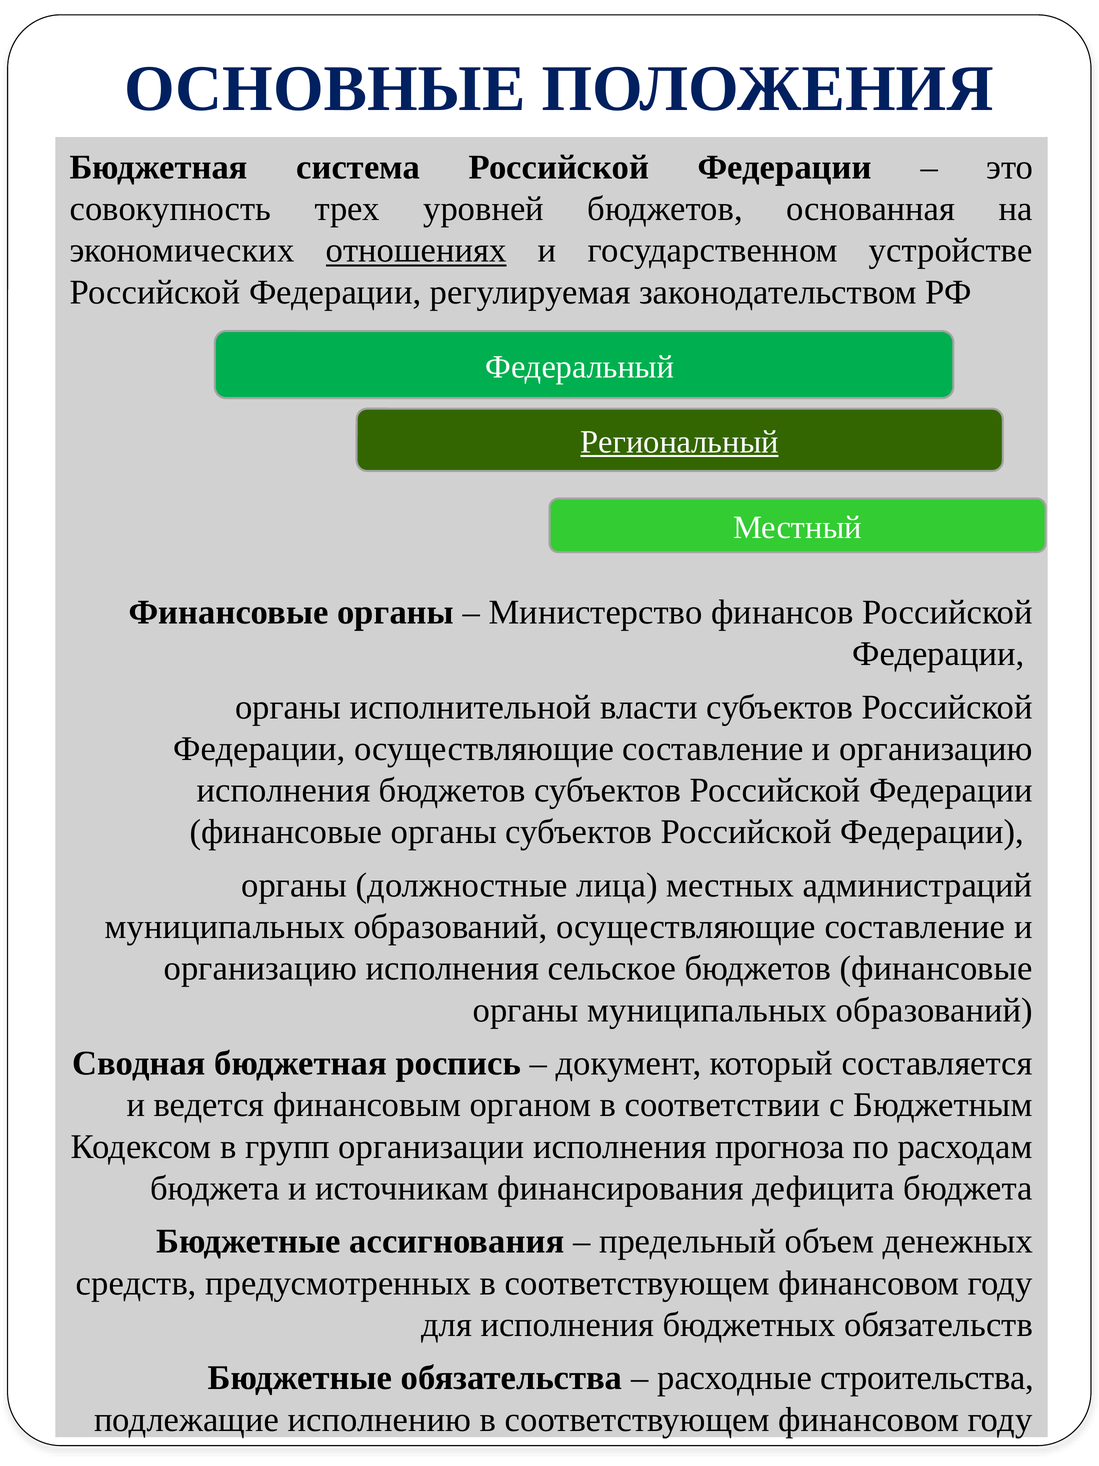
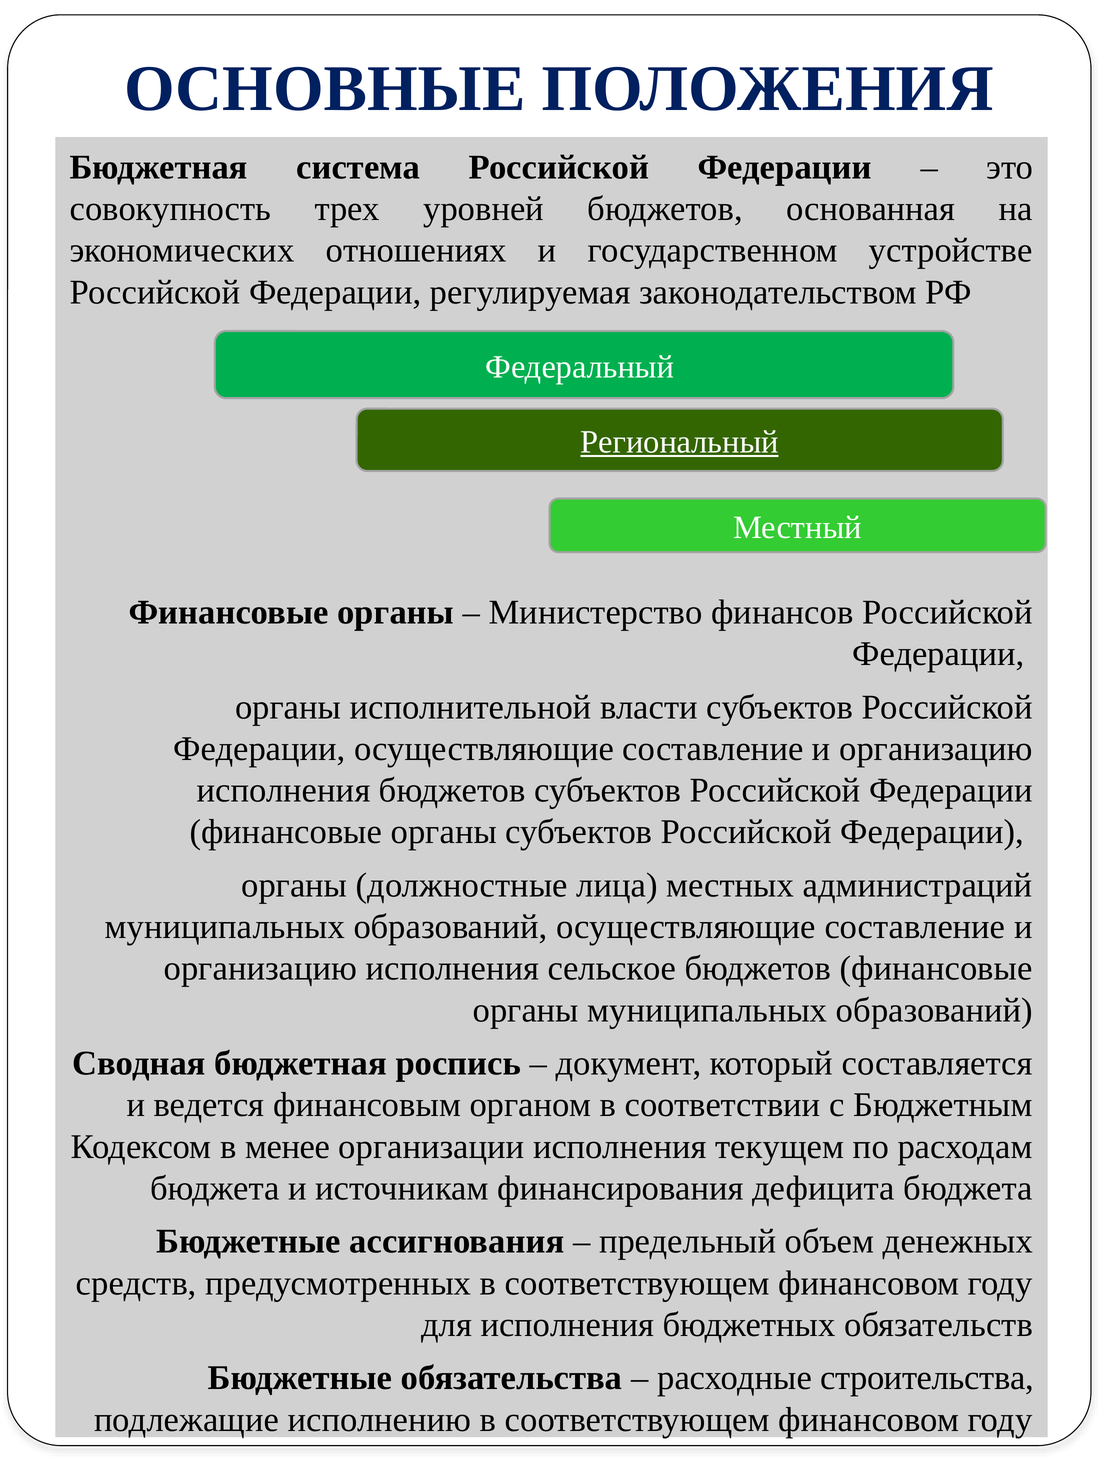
отношениях underline: present -> none (416, 250)
групп: групп -> менее (288, 1146)
прогноза: прогноза -> текущем (780, 1146)
